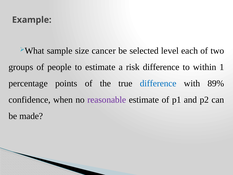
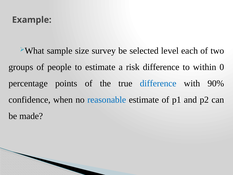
cancer: cancer -> survey (104, 51)
1: 1 -> 0 (222, 67)
89%: 89% -> 90% (216, 83)
reasonable colour: purple -> blue (107, 100)
